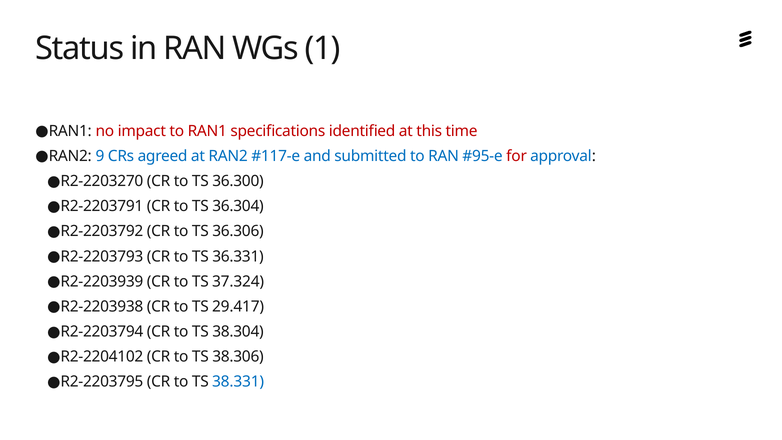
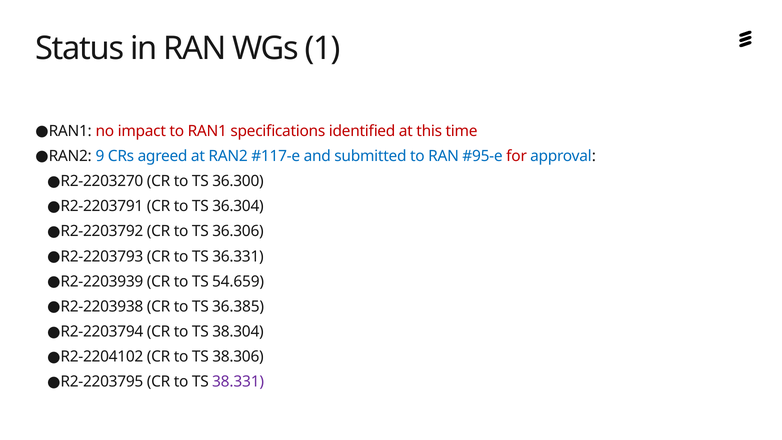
37.324: 37.324 -> 54.659 (238, 281)
29.417: 29.417 -> 36.385 (238, 307)
38.331 colour: blue -> purple (238, 382)
